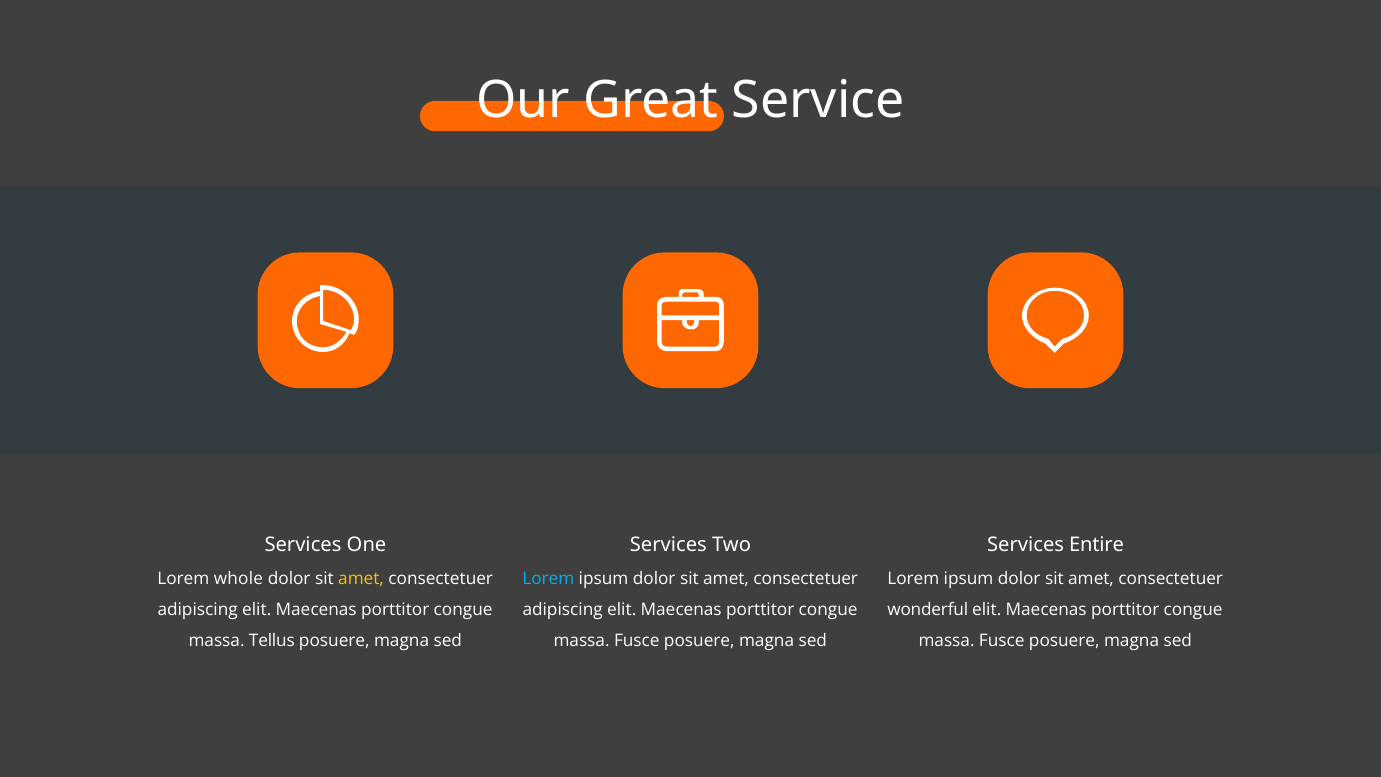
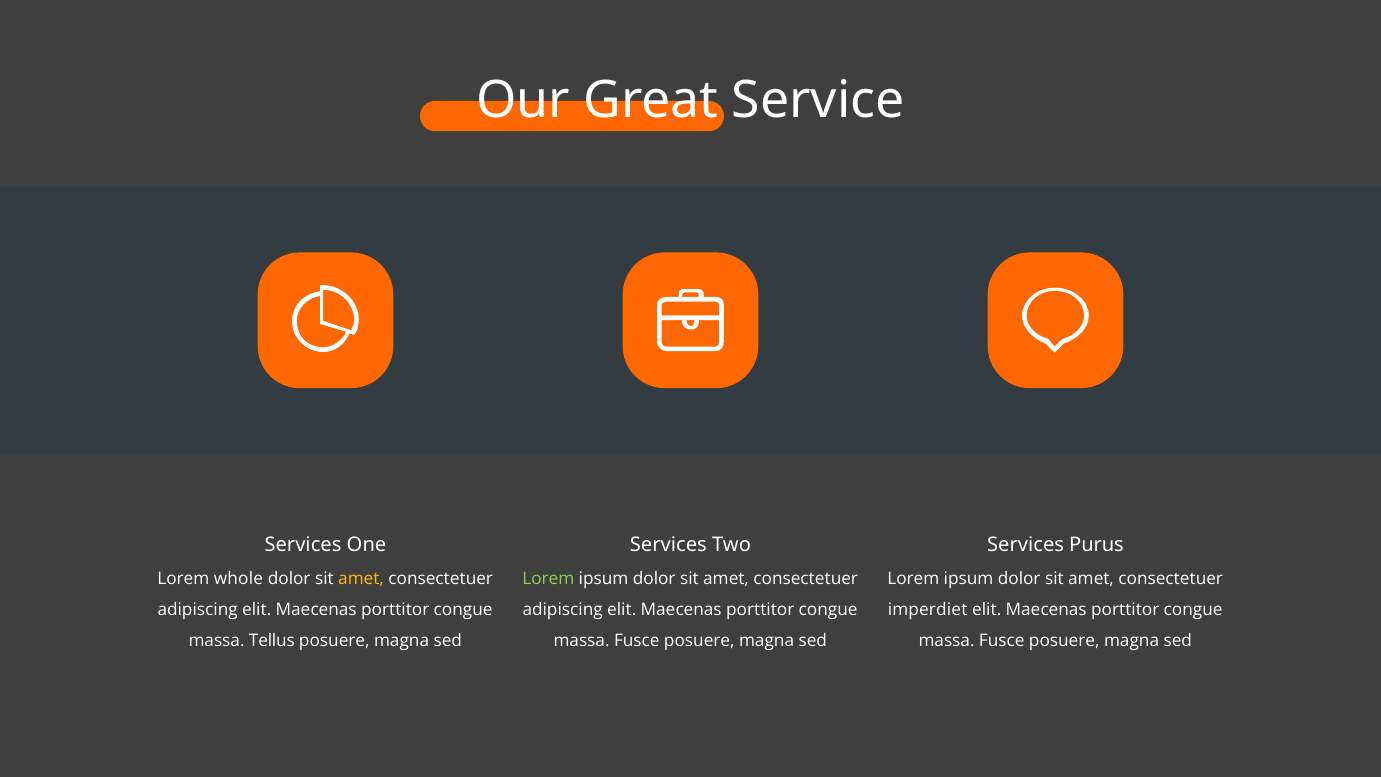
Entire: Entire -> Purus (1097, 545)
Lorem colour: light blue -> light green (548, 579)
wonderful: wonderful -> imperdiet (928, 610)
